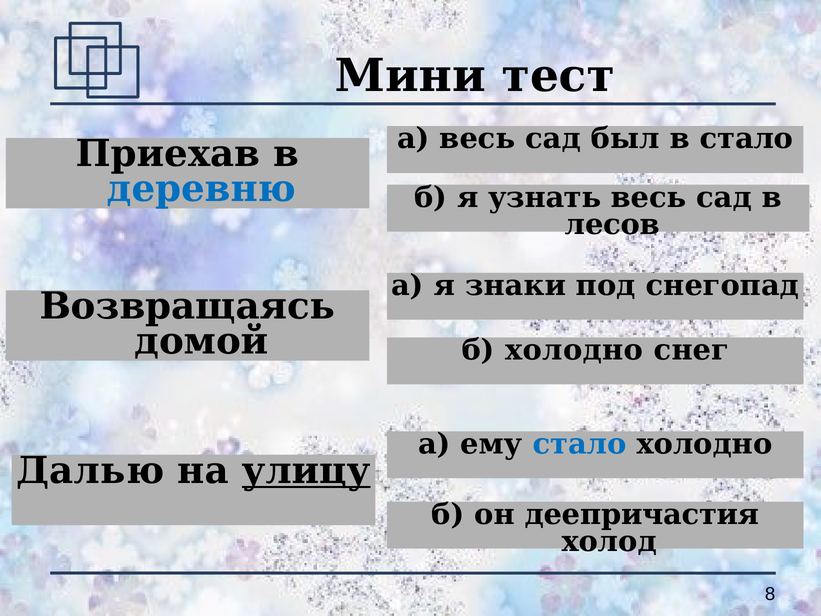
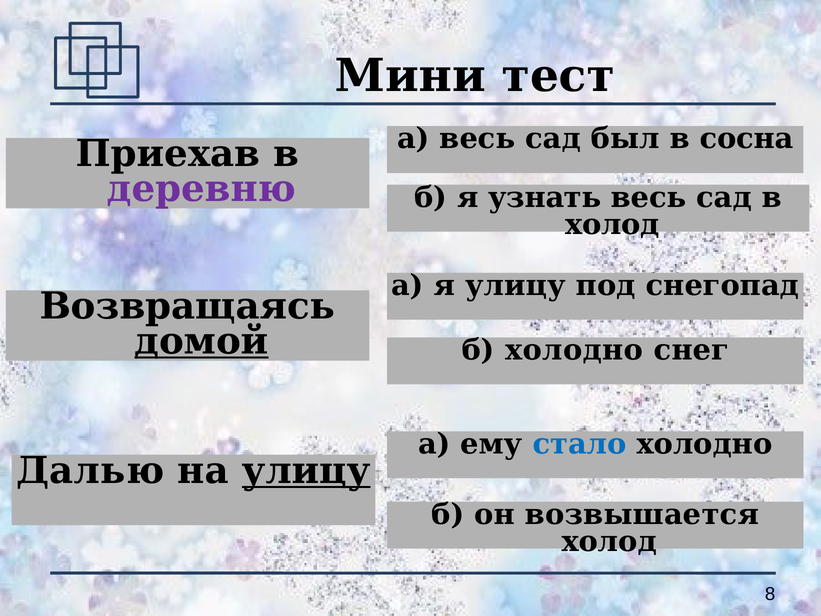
в стало: стало -> сосна (747, 139)
деревню colour: blue -> purple (201, 189)
лесов: лесов -> холод (612, 225)
я знаки: знаки -> улицу (516, 285)
домой underline: none -> present (201, 341)
деепричастия: деепричастия -> возвышается (642, 514)
